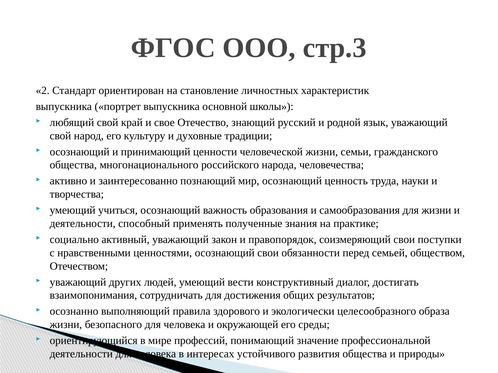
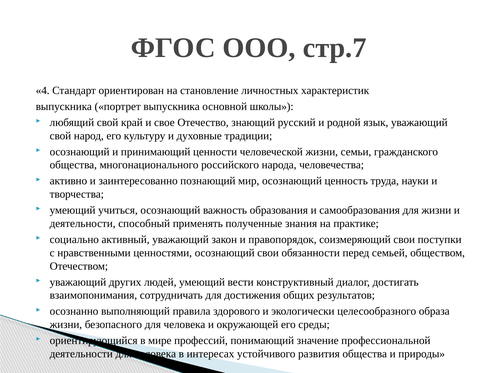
стр.3: стр.3 -> стр.7 (335, 48)
2: 2 -> 4 (43, 91)
